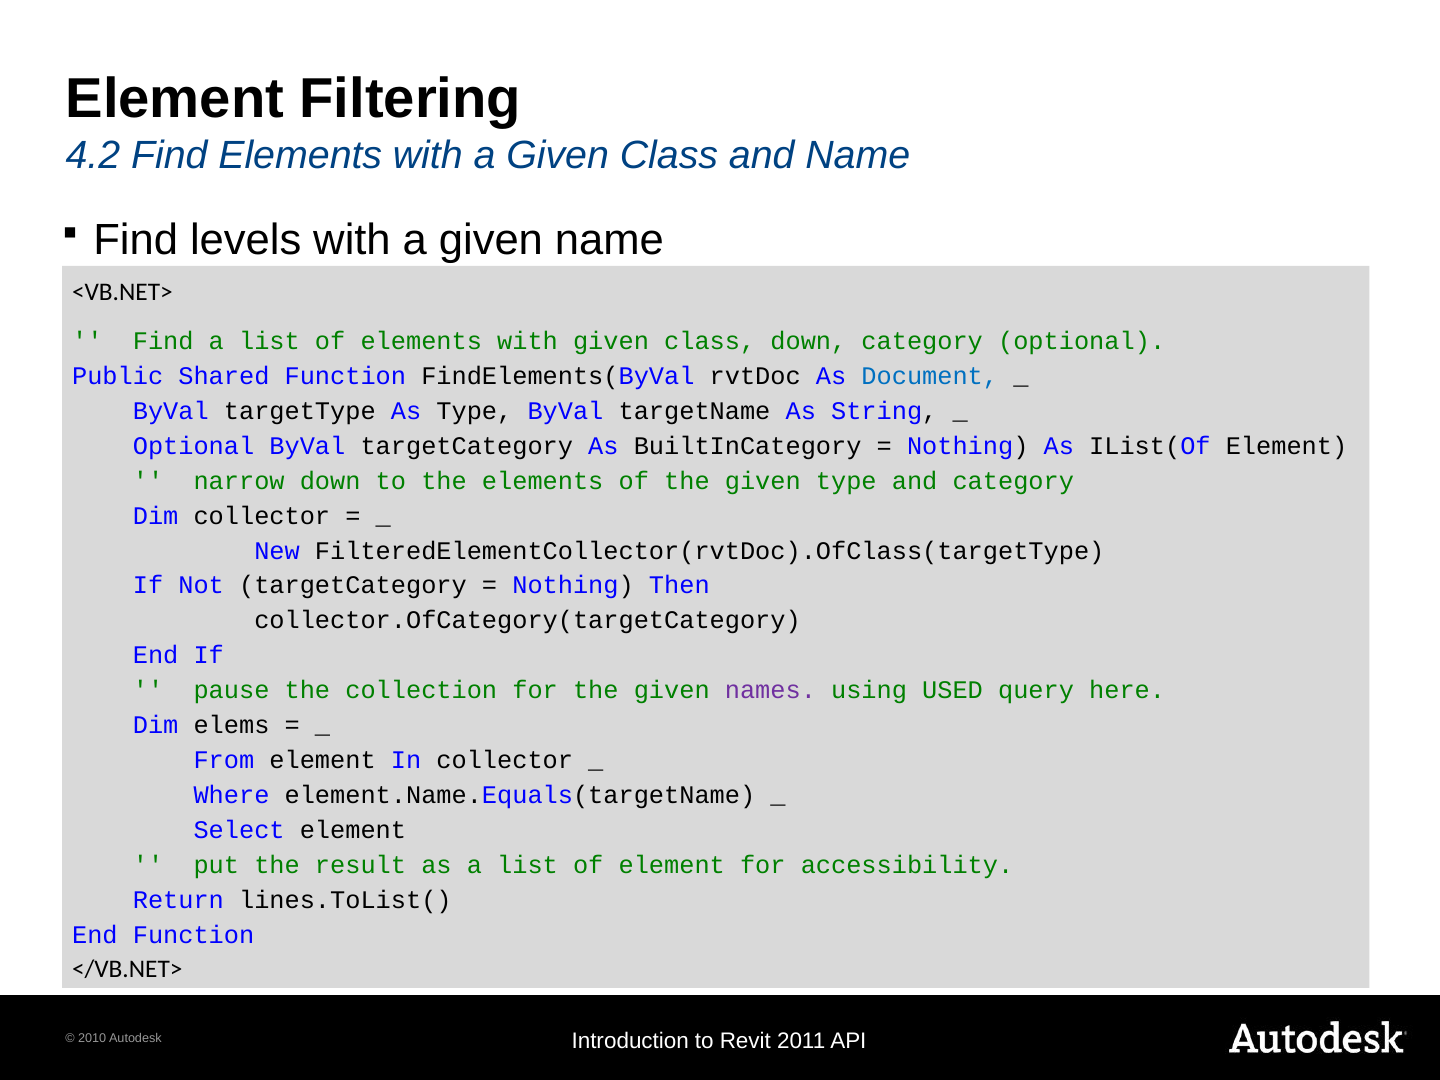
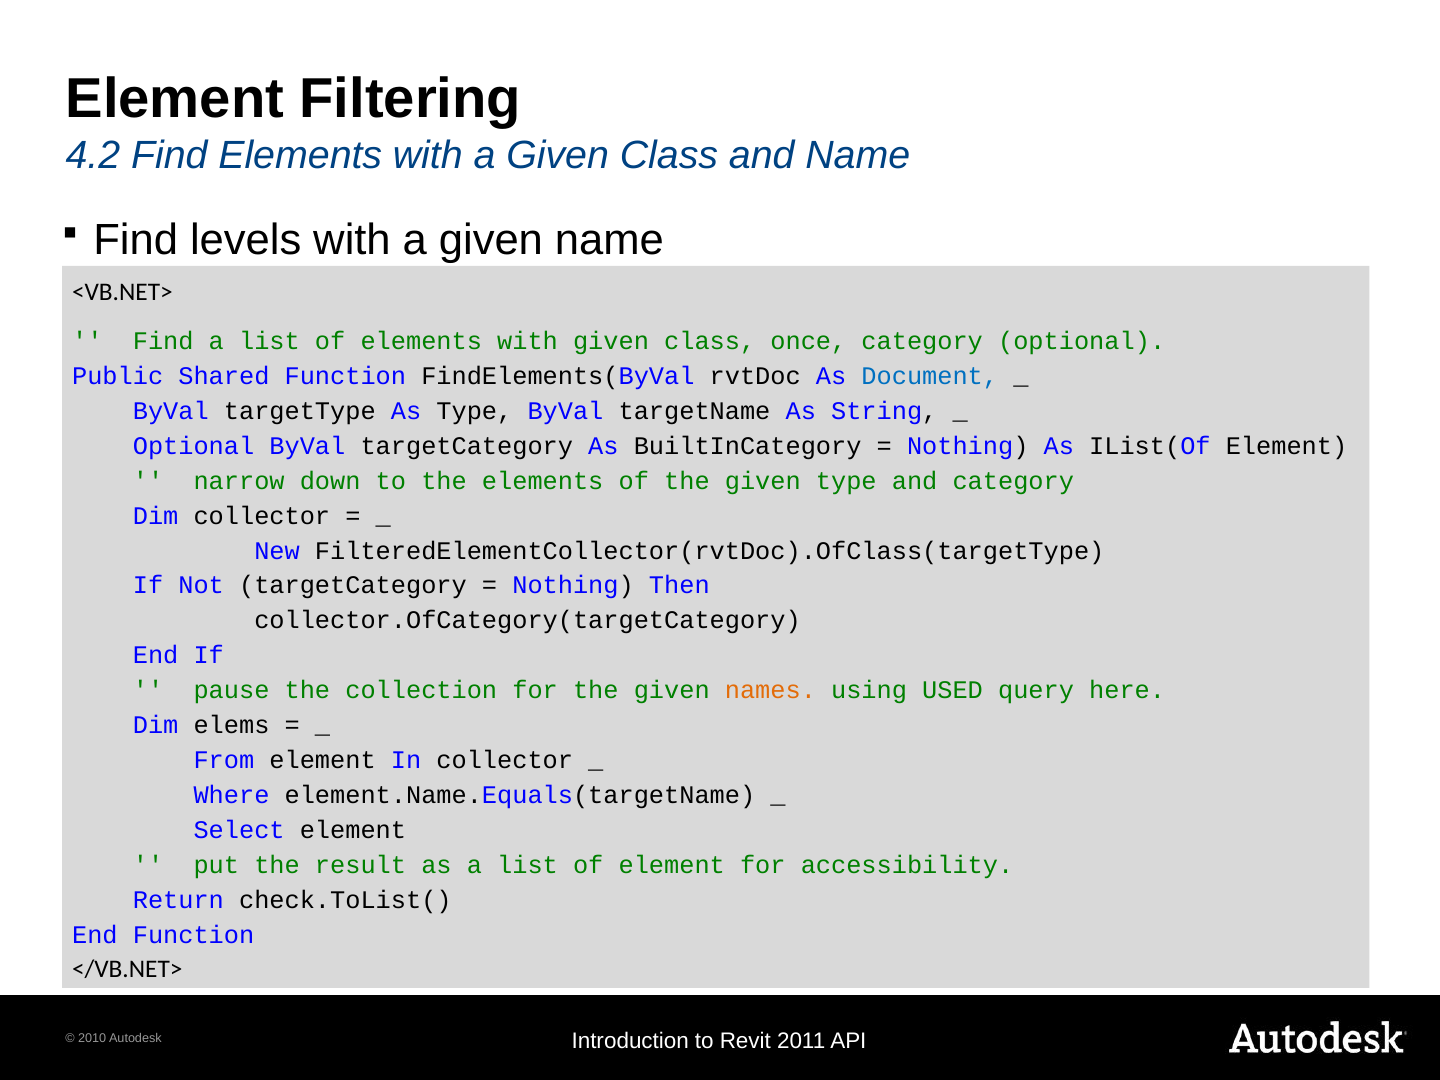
class down: down -> once (808, 341)
names colour: purple -> orange (770, 690)
lines.ToList(: lines.ToList( -> check.ToList( (345, 900)
